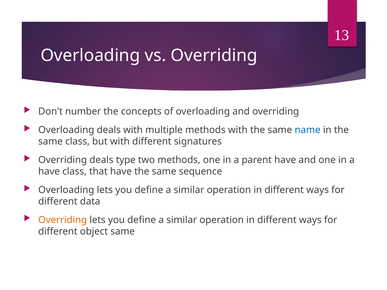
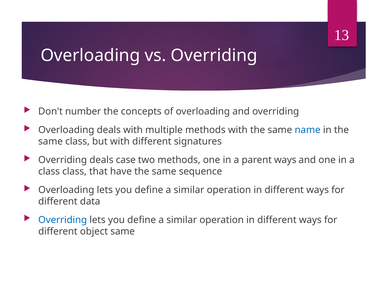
type: type -> case (126, 160)
parent have: have -> ways (285, 160)
have: have -> class (49, 172)
Overriding colour: orange -> blue (63, 220)
